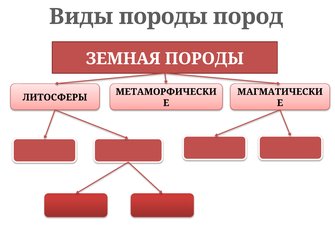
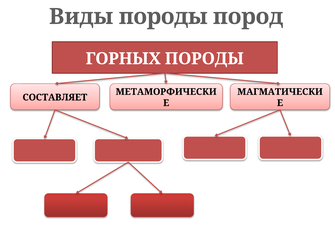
ЗЕМНАЯ: ЗЕМНАЯ -> ГОРНЫХ (123, 59)
ЛИТОСФЕРЫ: ЛИТОСФЕРЫ -> СОСТАВЛЯЕТ (55, 97)
